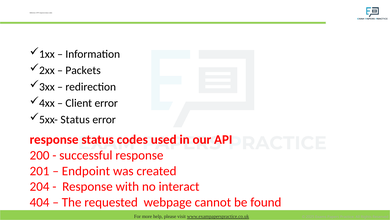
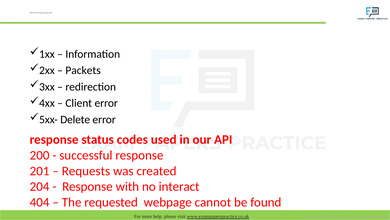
5xx- Status: Status -> Delete (75, 119)
Endpoint: Endpoint -> Requests (86, 171)
